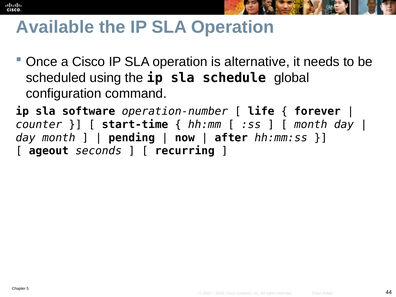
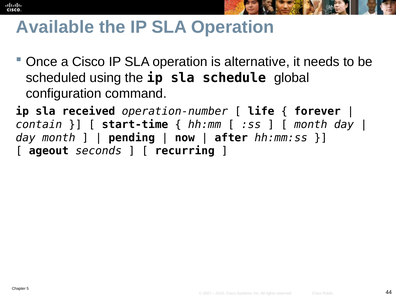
software: software -> received (89, 111)
counter: counter -> contain (39, 124)
